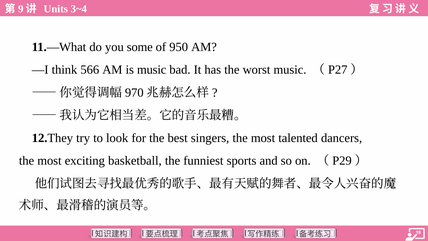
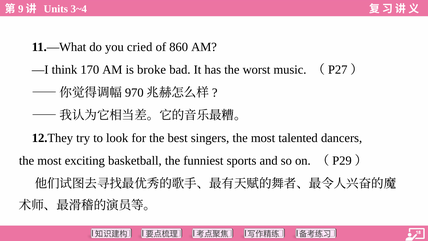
some: some -> cried (140, 47)
950: 950 -> 860 (179, 47)
566: 566 -> 170 (90, 70)
is music: music -> broke (152, 70)
